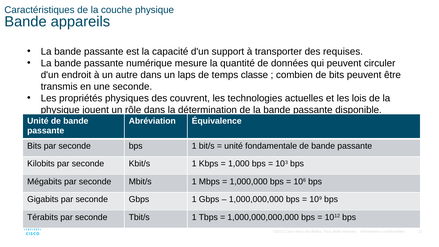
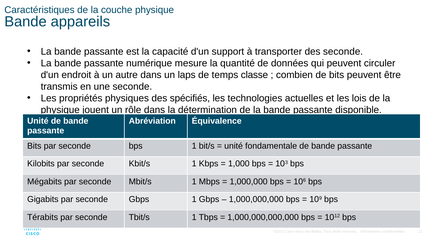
des requises: requises -> seconde (343, 51)
couvrent: couvrent -> spécifiés (190, 98)
